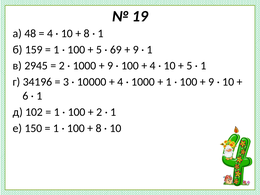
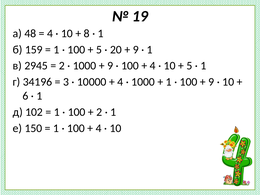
69: 69 -> 20 (116, 50)
8: 8 -> 4 (99, 128)
